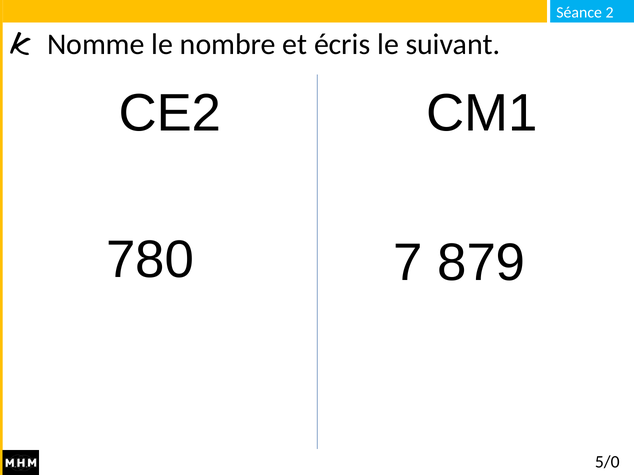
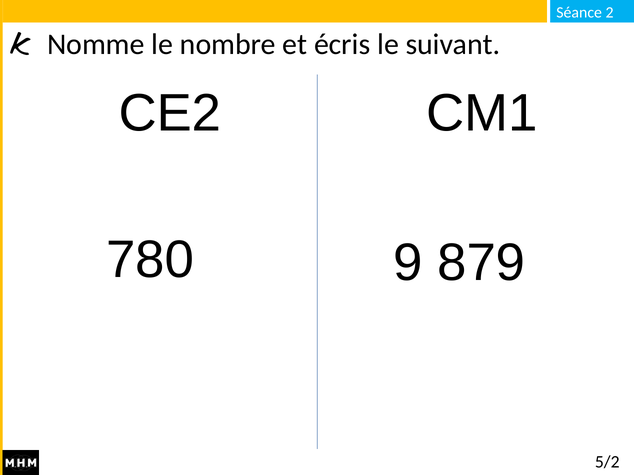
7: 7 -> 9 (408, 263)
5/0: 5/0 -> 5/2 (607, 463)
